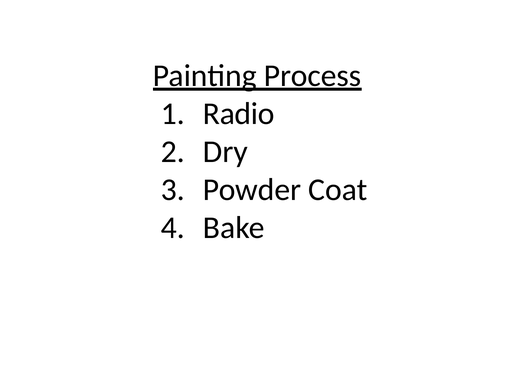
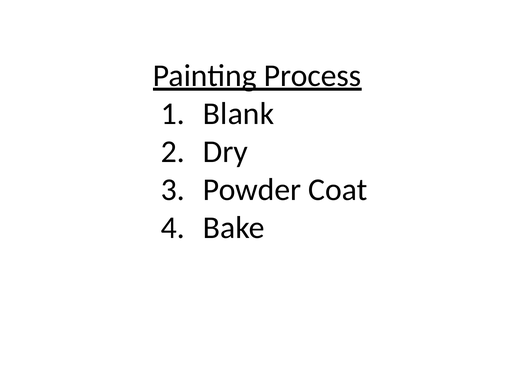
Radio: Radio -> Blank (239, 114)
